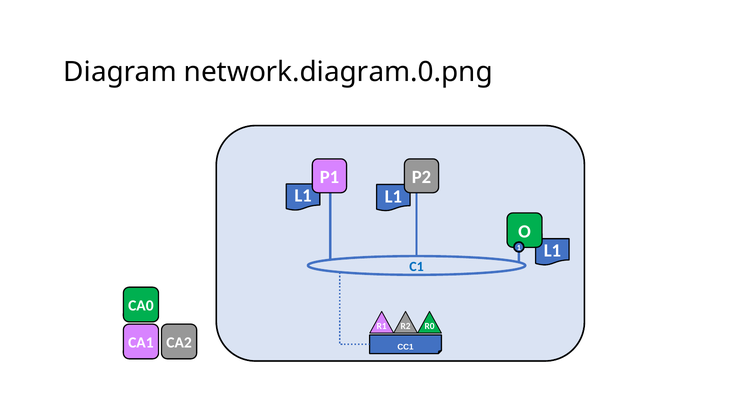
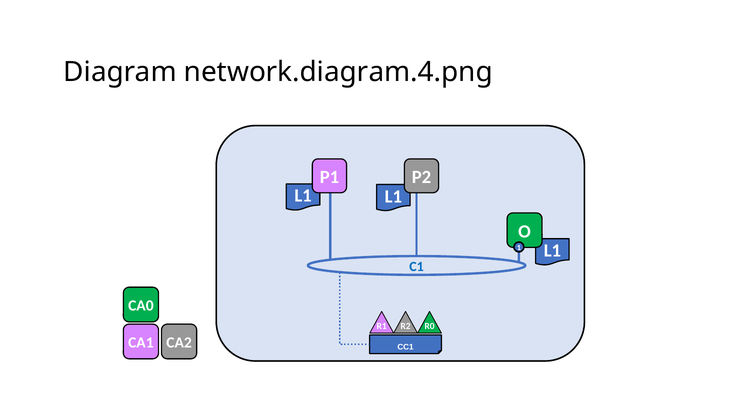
network.diagram.0.png: network.diagram.0.png -> network.diagram.4.png (338, 72)
